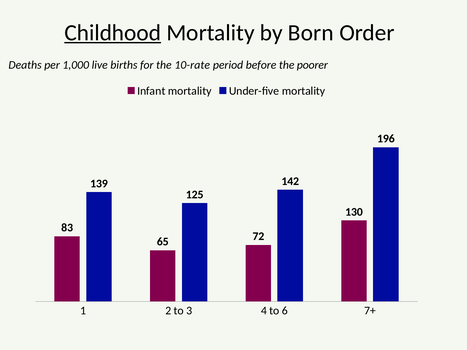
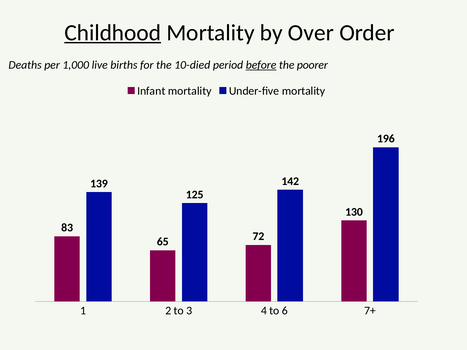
Born: Born -> Over (311, 33)
10-rate: 10-rate -> 10-died (192, 65)
before underline: none -> present (261, 65)
